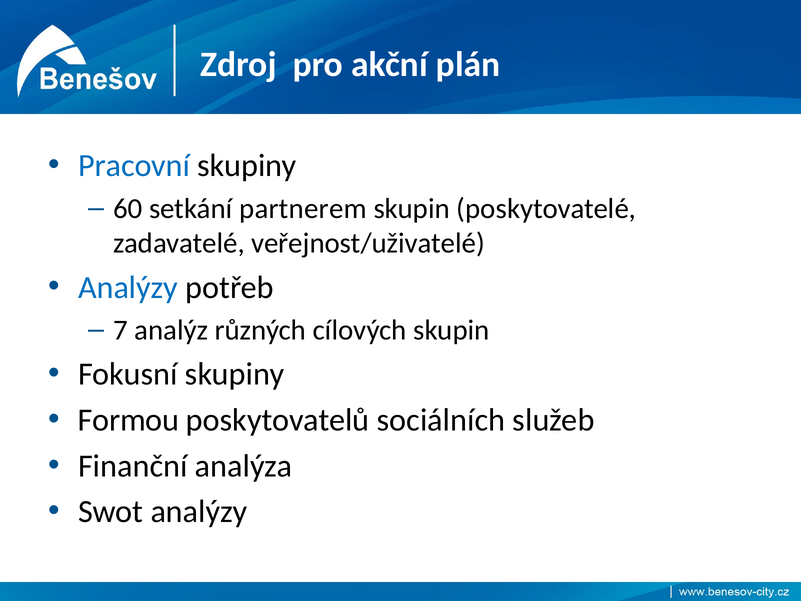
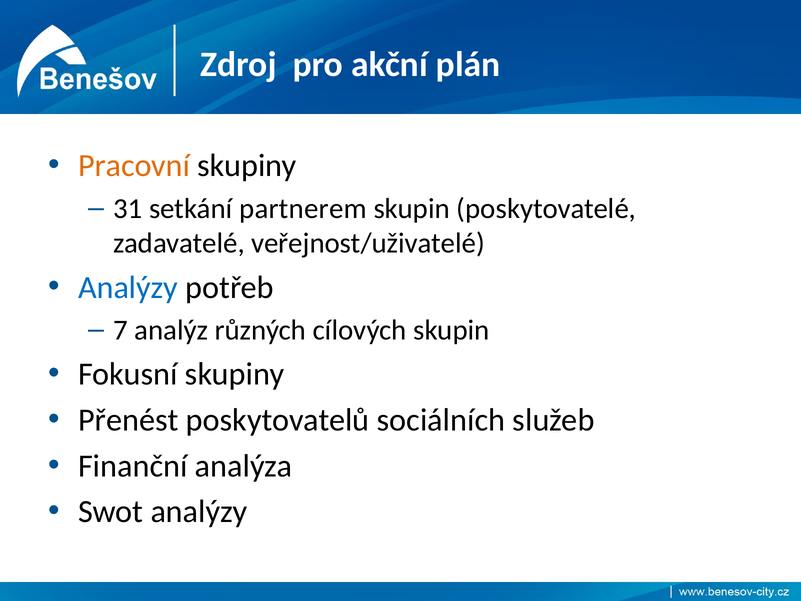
Pracovní colour: blue -> orange (134, 166)
60: 60 -> 31 (128, 208)
Formou: Formou -> Přenést (128, 420)
